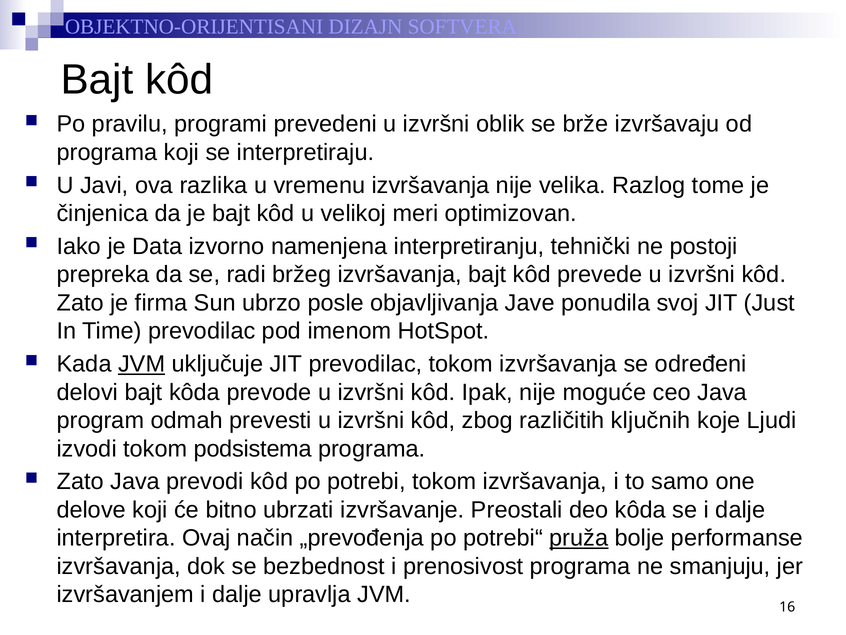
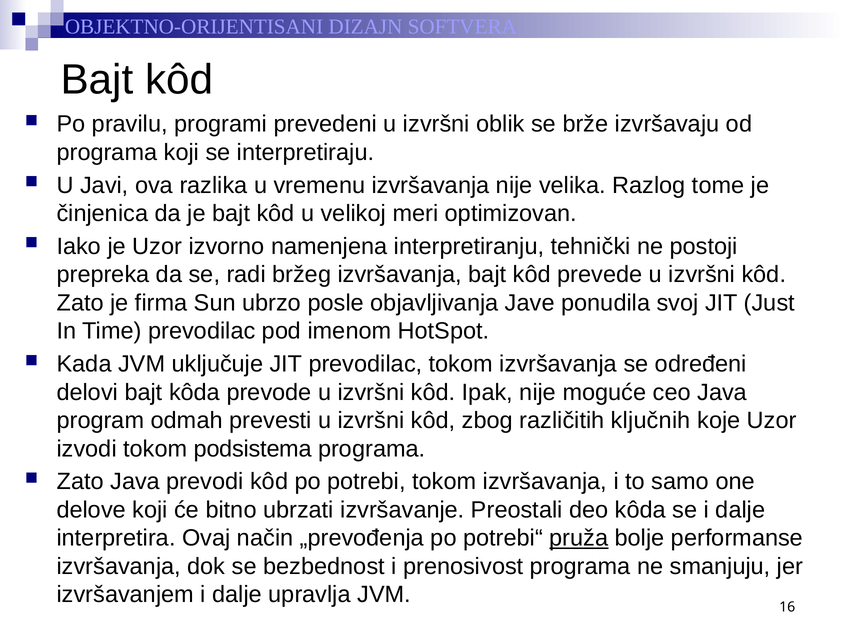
je Data: Data -> Uzor (157, 246)
JVM underline: present -> none (142, 364)
koje Ljudi: Ljudi -> Uzor (772, 420)
